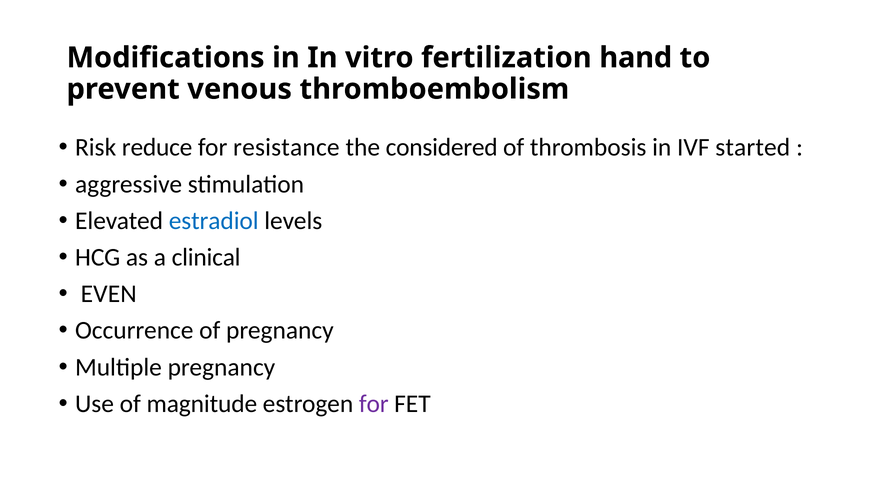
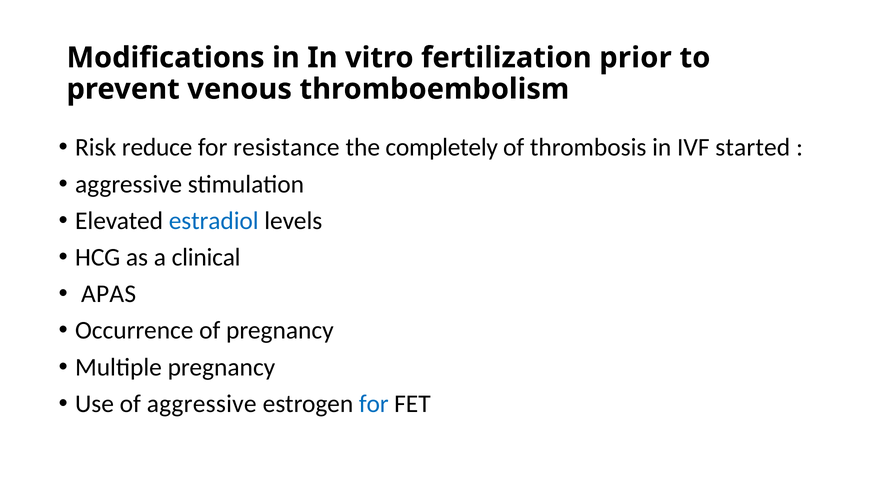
hand: hand -> prior (635, 58)
considered: considered -> completely (442, 148)
EVEN: EVEN -> APAS (109, 294)
of magnitude: magnitude -> aggressive (202, 404)
for colour: purple -> blue (374, 404)
